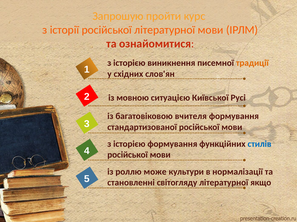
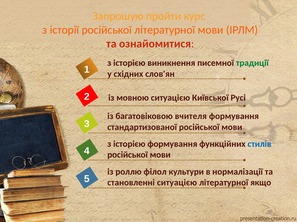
традиції colour: orange -> green (252, 63)
може: може -> філол (155, 172)
становленні світогляду: світогляду -> ситуацією (177, 183)
